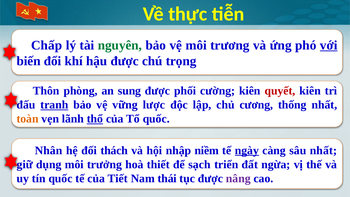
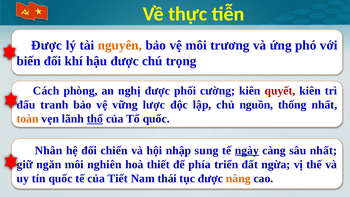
Chấp: Chấp -> Được (47, 45)
nguyên colour: green -> orange (120, 45)
với underline: present -> none (329, 45)
Thôn: Thôn -> Cách (46, 91)
sung: sung -> nghị (129, 91)
tranh underline: present -> none (54, 105)
cương: cương -> nguồn (256, 105)
thách: thách -> chiến (114, 150)
niềm: niềm -> sung (207, 150)
dụng: dụng -> ngăn (49, 164)
trưởng: trưởng -> nghiên (104, 164)
sạch: sạch -> phía (200, 164)
nâng colour: purple -> orange (238, 178)
